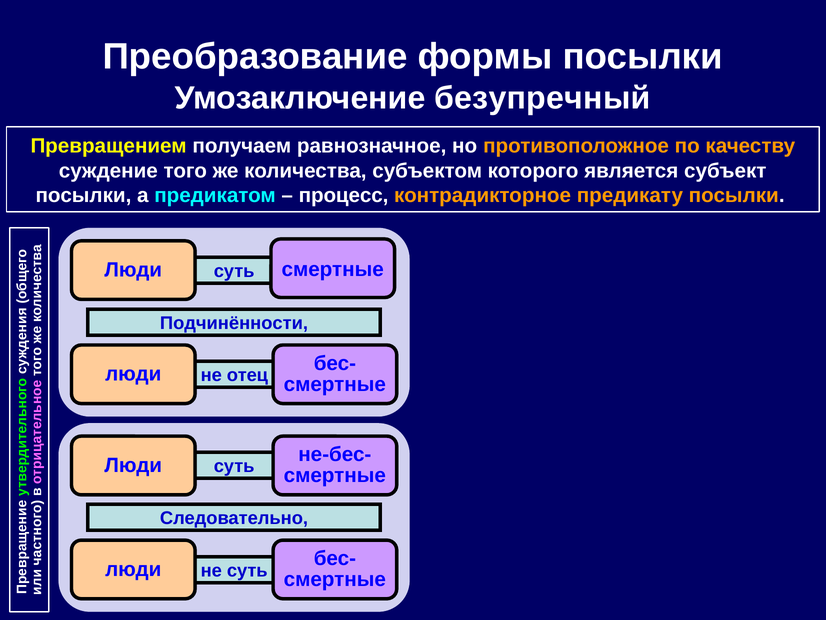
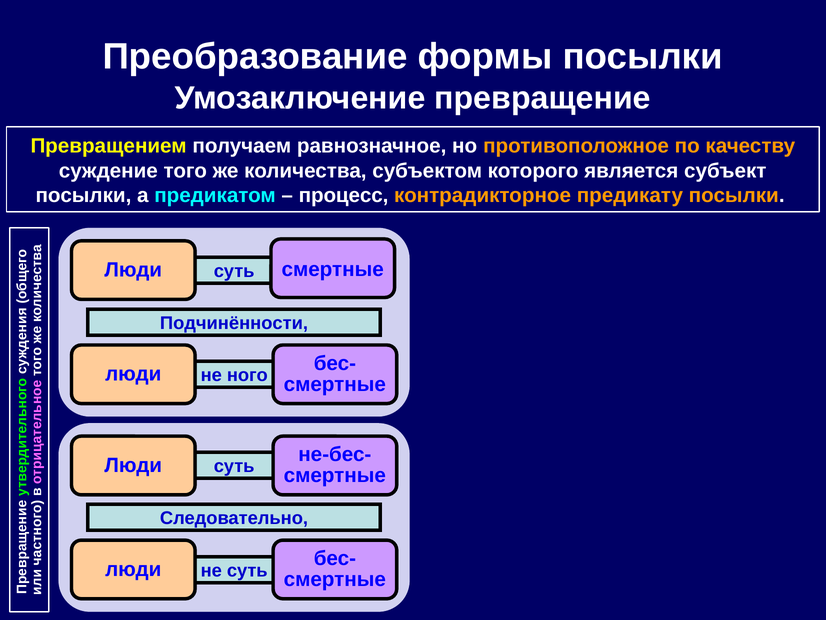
безупречный: безупречный -> превращение (542, 98)
отец: отец -> ного (247, 375)
